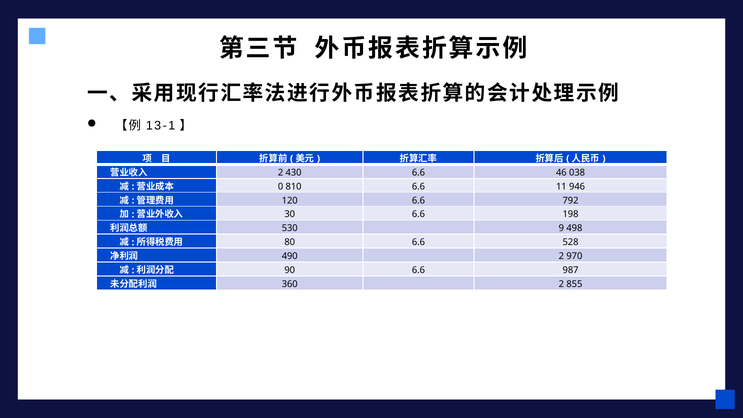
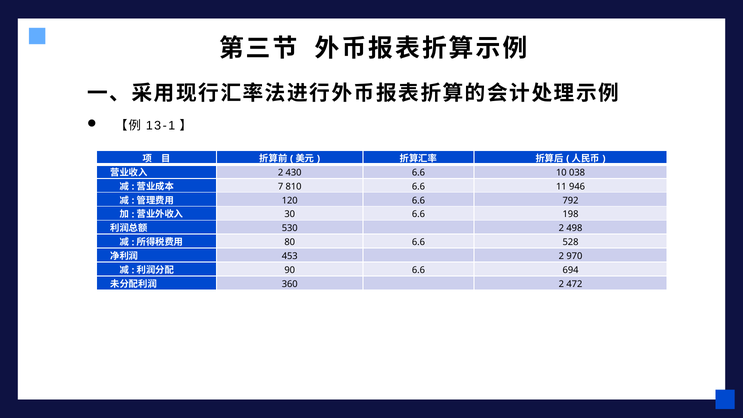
46: 46 -> 10 (561, 173)
0: 0 -> 7 (281, 186)
530 9: 9 -> 2 (561, 228)
490: 490 -> 453 (290, 256)
987: 987 -> 694 (571, 270)
855: 855 -> 472 (574, 284)
